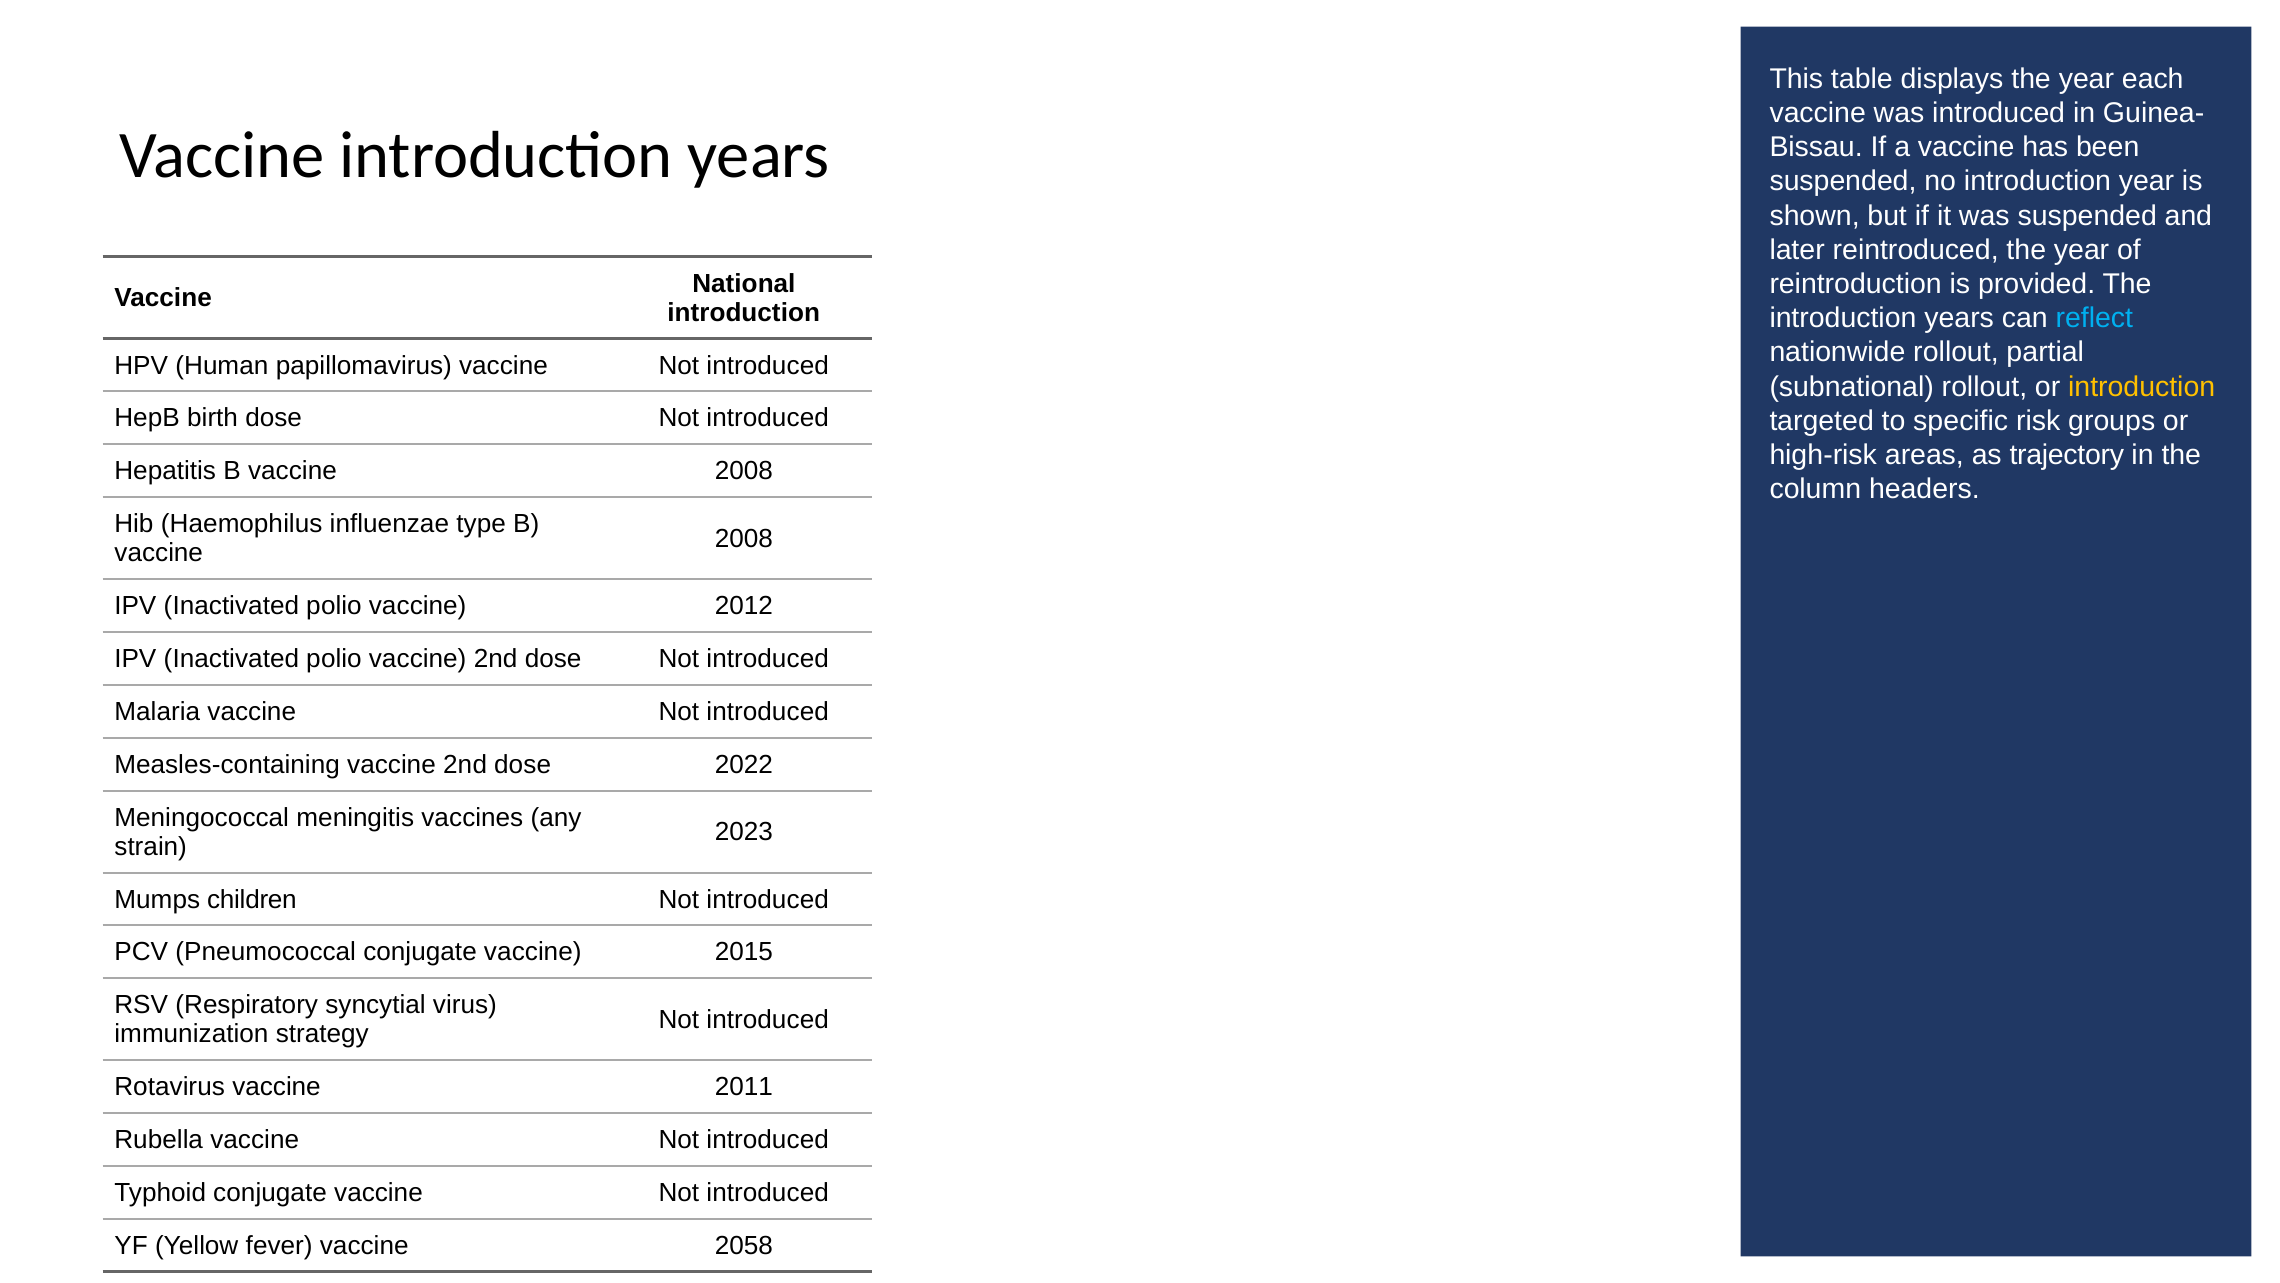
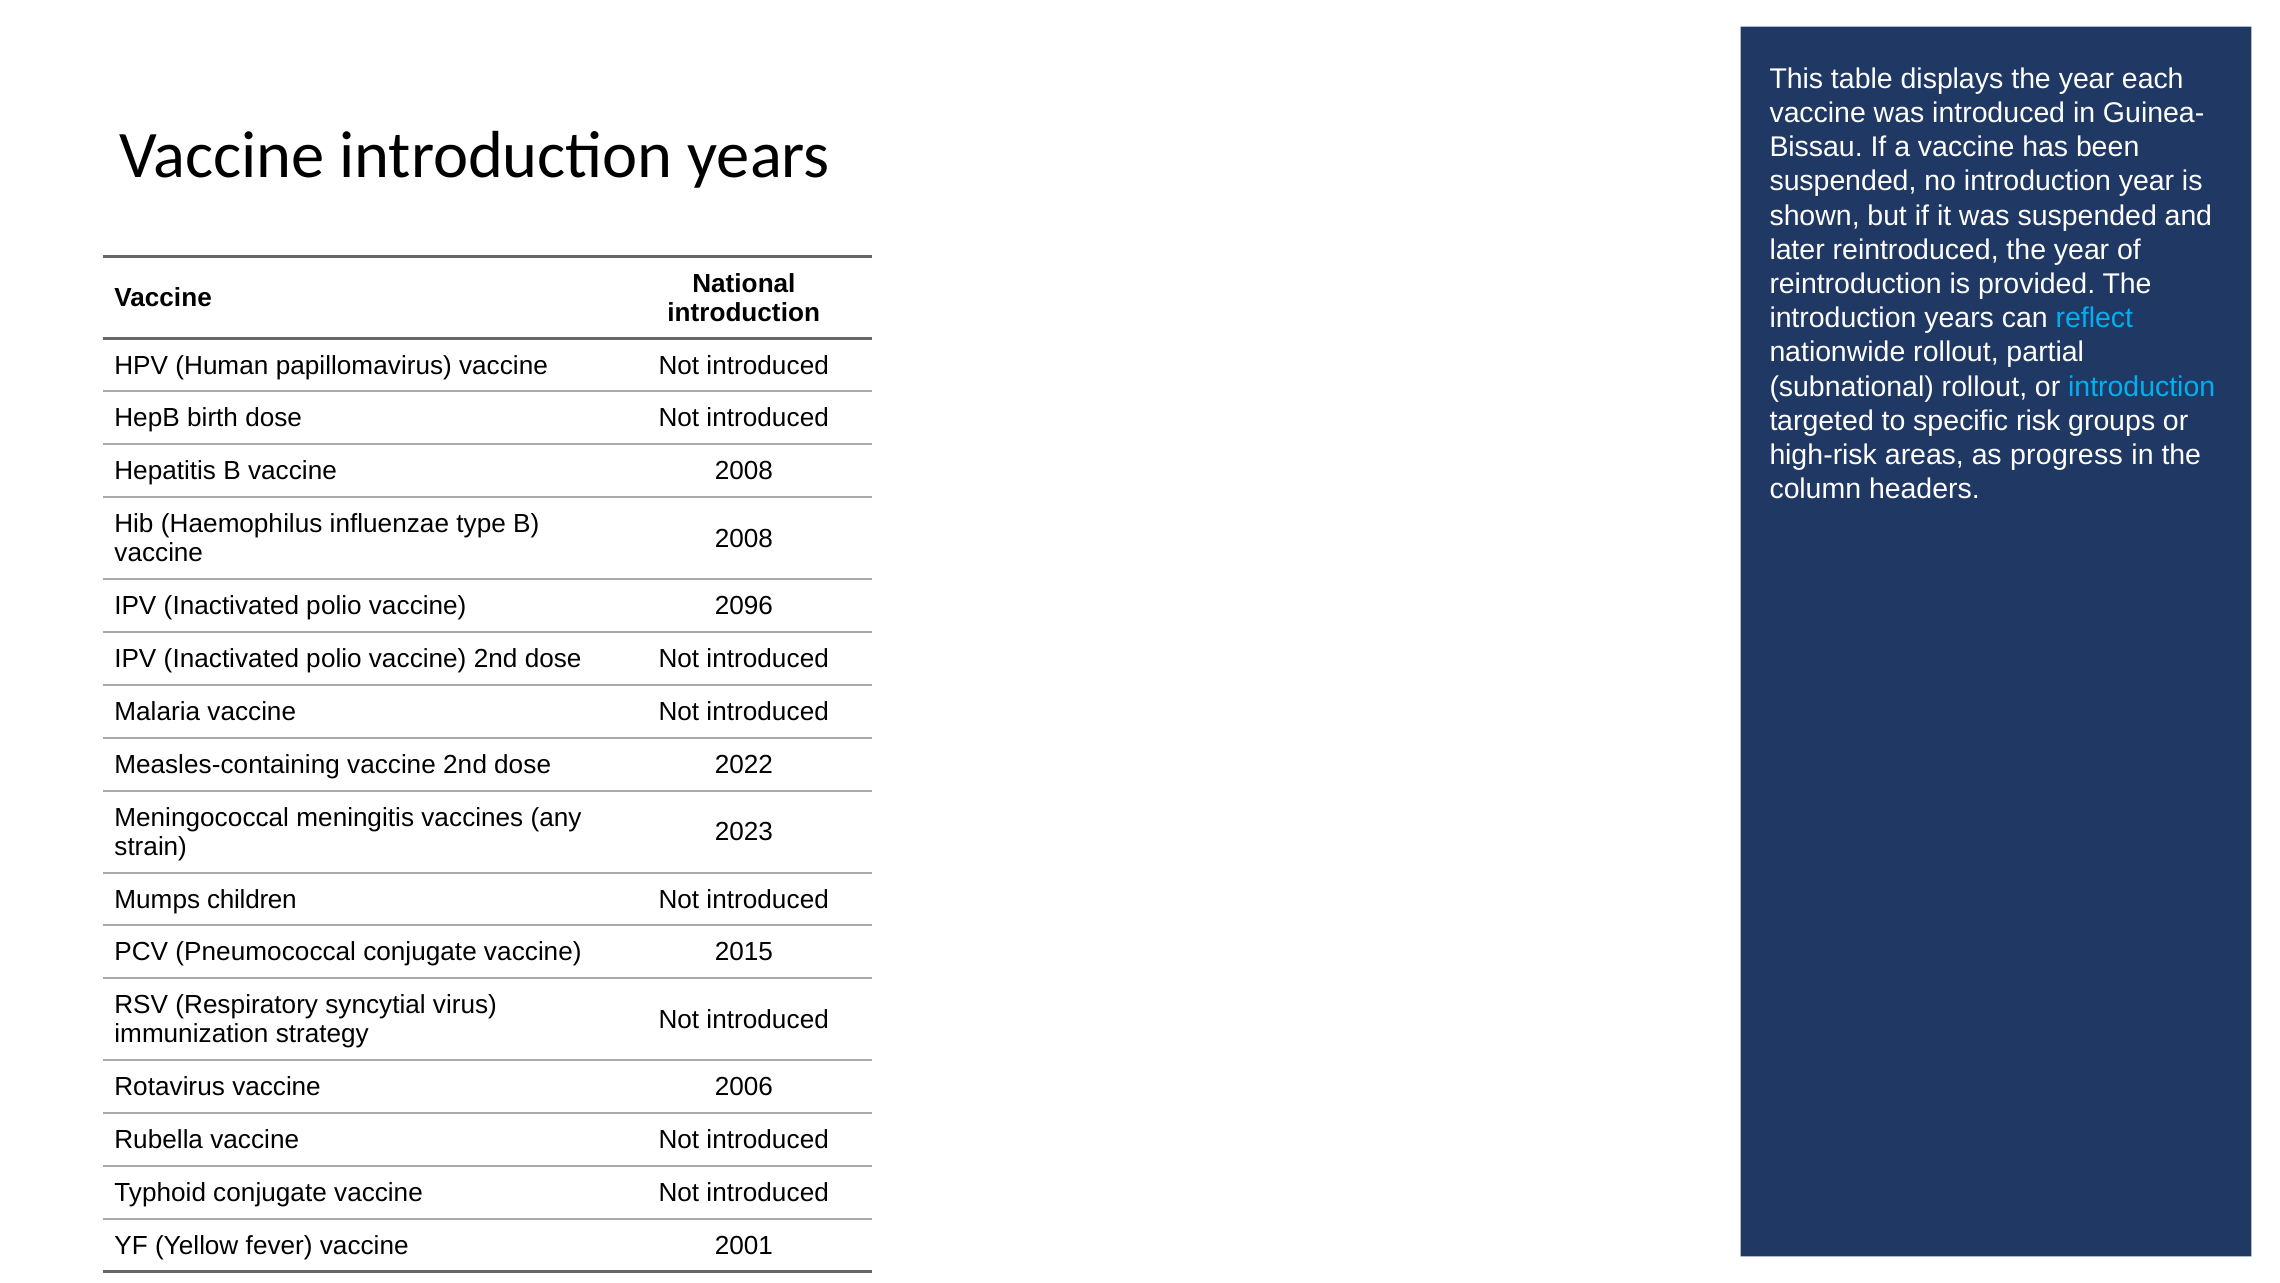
introduction colour: yellow -> light blue (2142, 387)
trajectory: trajectory -> progress (2066, 455)
2012: 2012 -> 2096 (744, 606)
2011: 2011 -> 2006 (744, 1087)
2058: 2058 -> 2001 (744, 1245)
